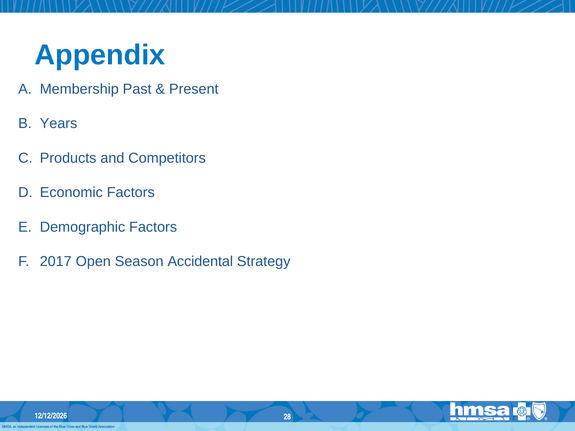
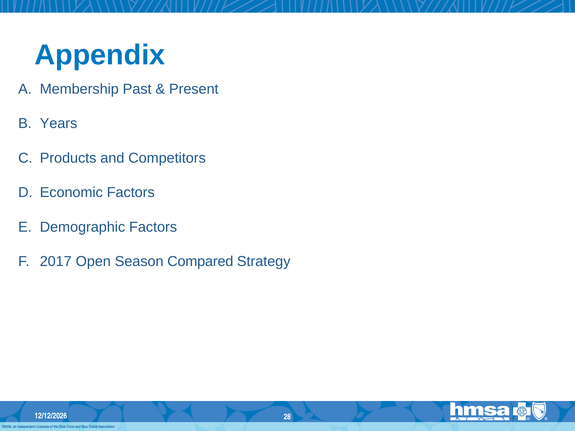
Accidental: Accidental -> Compared (200, 262)
